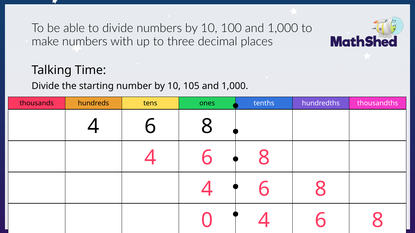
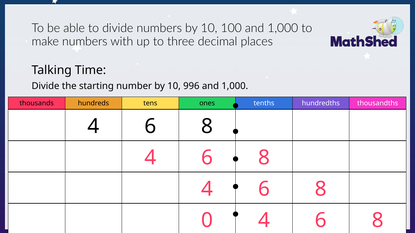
105: 105 -> 996 (191, 86)
